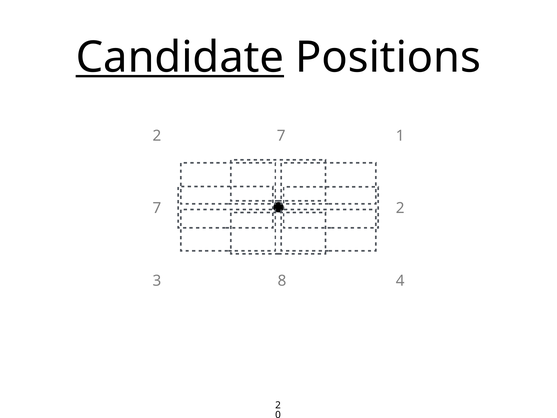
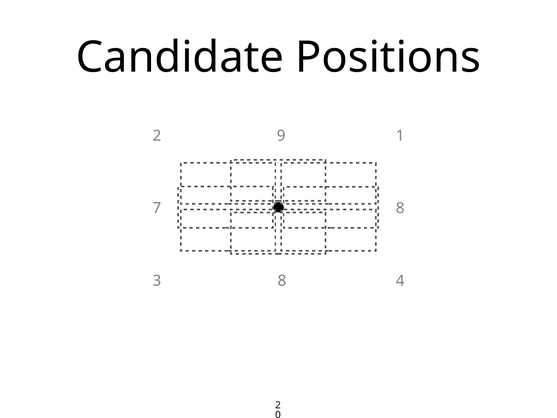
Candidate underline: present -> none (180, 57)
2 7: 7 -> 9 (281, 136)
7 2: 2 -> 8 (400, 208)
